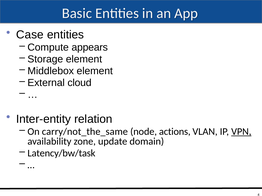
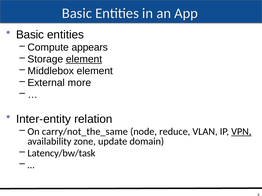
Case: Case -> Basic (30, 35)
element underline: none -> present (84, 59)
cloud: cloud -> more (79, 83)
actions: actions -> reduce (175, 132)
